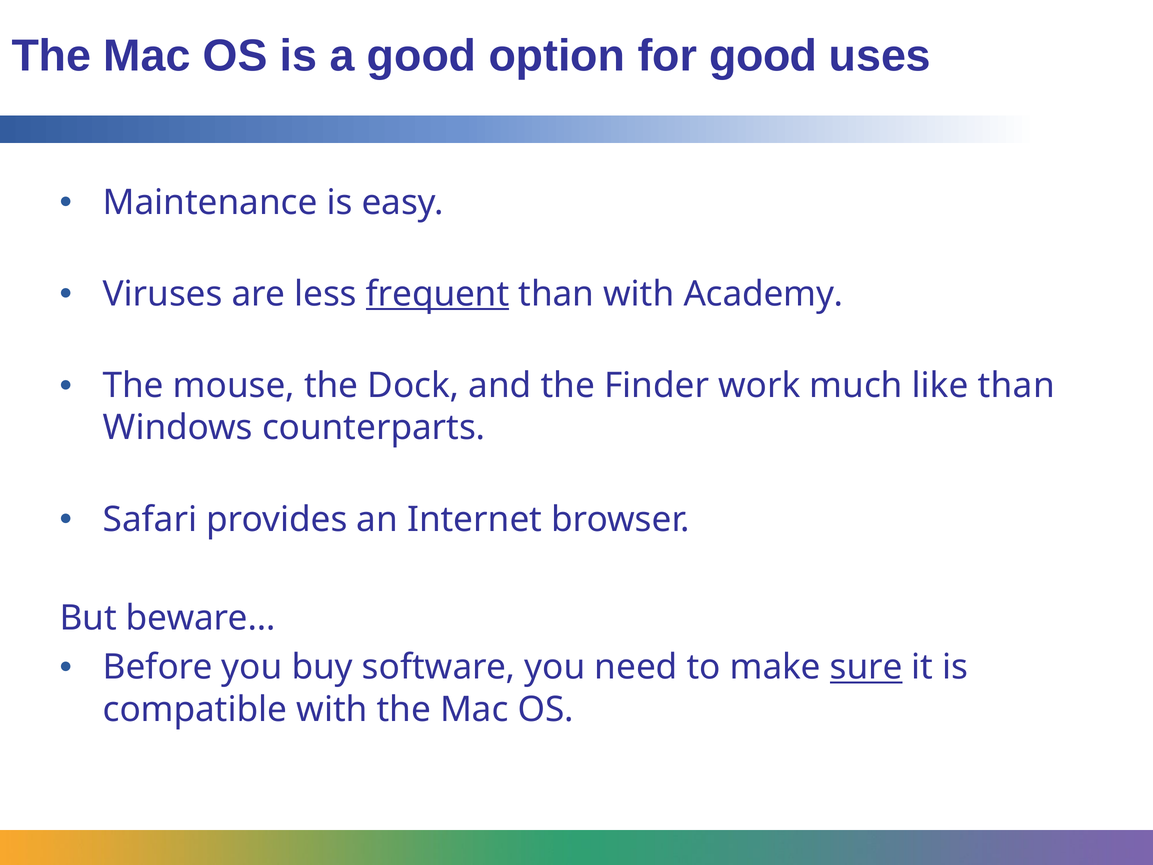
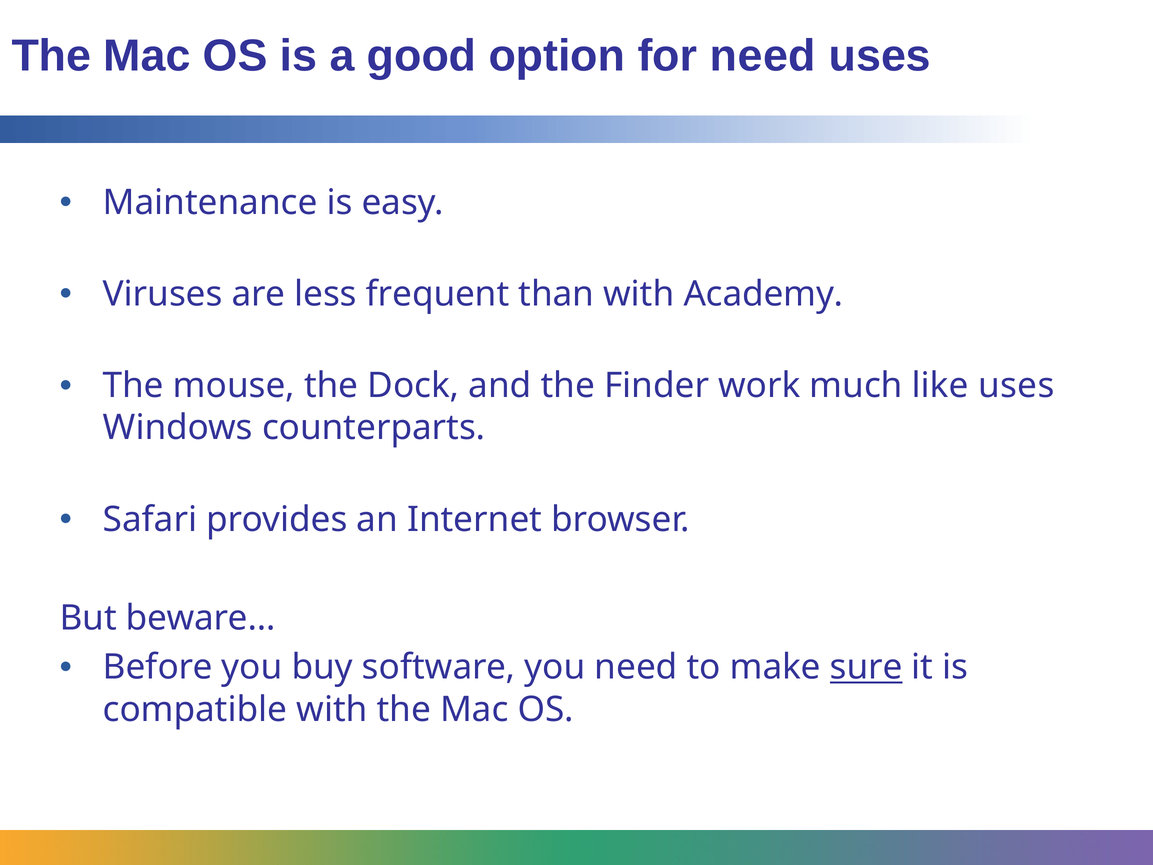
for good: good -> need (763, 56)
frequent underline: present -> none (438, 294)
like than: than -> uses (1016, 385)
